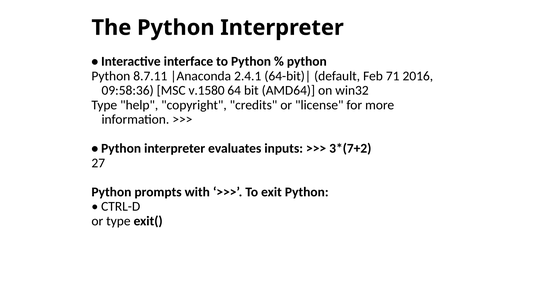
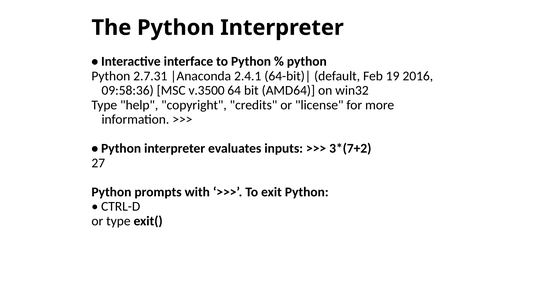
8.7.11: 8.7.11 -> 2.7.31 (150, 76)
71: 71 -> 19 (393, 76)
v.1580: v.1580 -> v.3500 (207, 91)
